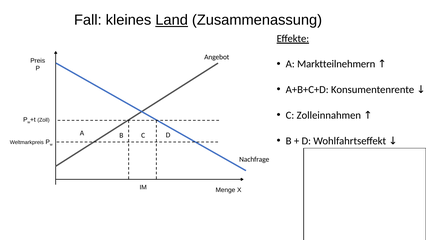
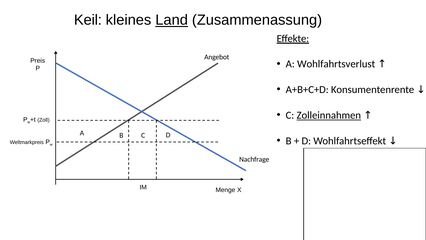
Fall: Fall -> Keil (88, 20)
Marktteilnehmern: Marktteilnehmern -> Wohlfahrtsverlust (336, 64)
Zolleinnahmen underline: none -> present (329, 115)
